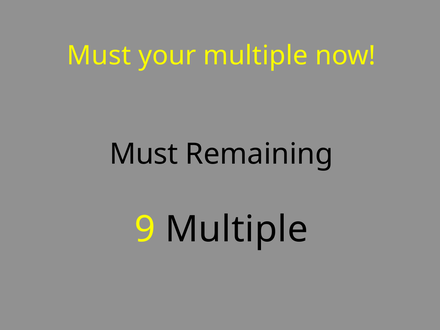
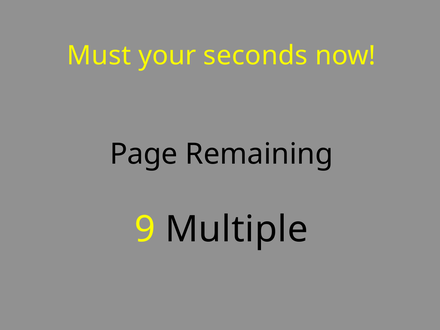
your multiple: multiple -> seconds (256, 56)
Must: Must -> Page (144, 154)
